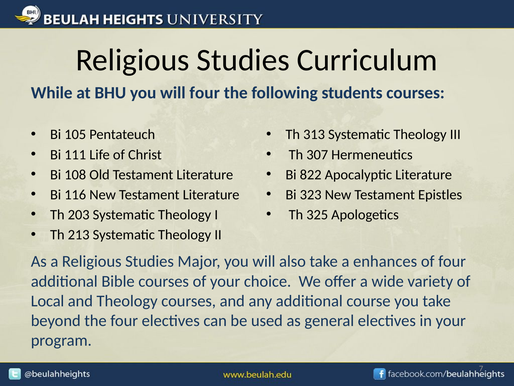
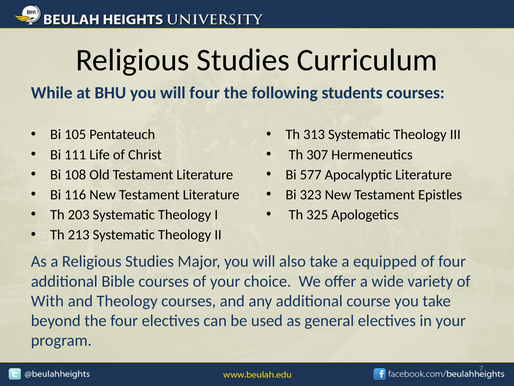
822: 822 -> 577 (311, 174)
enhances: enhances -> equipped (385, 261)
Local: Local -> With (47, 301)
